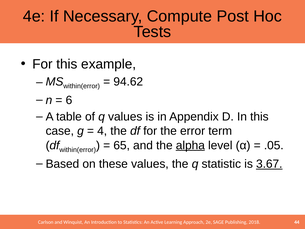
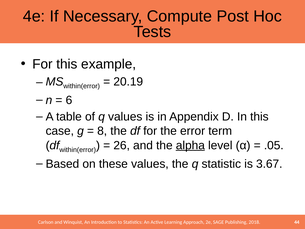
94.62: 94.62 -> 20.19 (128, 81)
4: 4 -> 8 (102, 131)
65: 65 -> 26 (122, 145)
3.67 underline: present -> none (269, 164)
